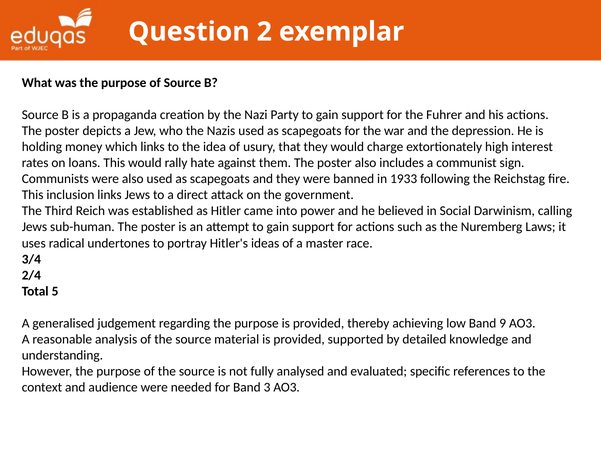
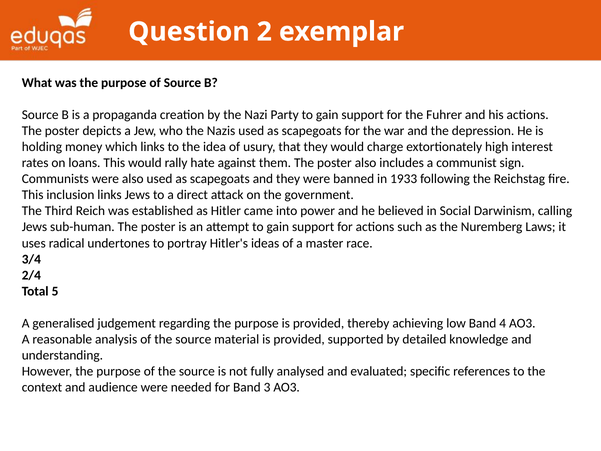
9: 9 -> 4 (503, 323)
